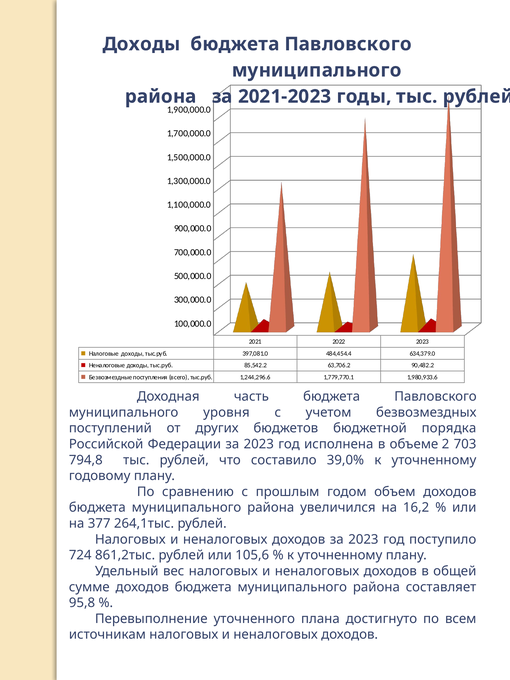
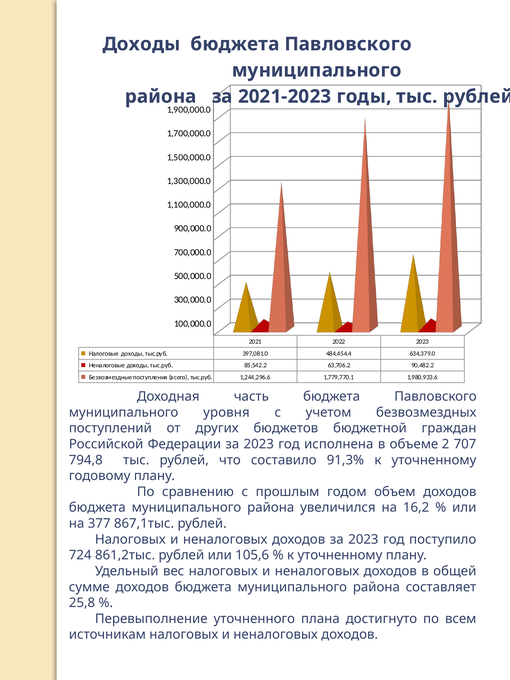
порядка: порядка -> граждан (449, 428)
703: 703 -> 707 (465, 444)
39,0%: 39,0% -> 91,3% (345, 460)
264,1тыс: 264,1тыс -> 867,1тыс (144, 523)
95,8: 95,8 -> 25,8 (82, 603)
